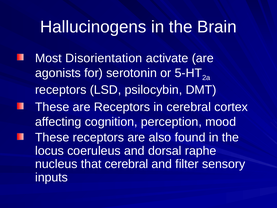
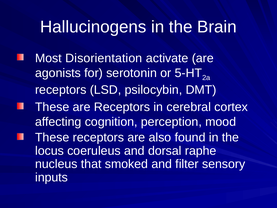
that cerebral: cerebral -> smoked (126, 164)
